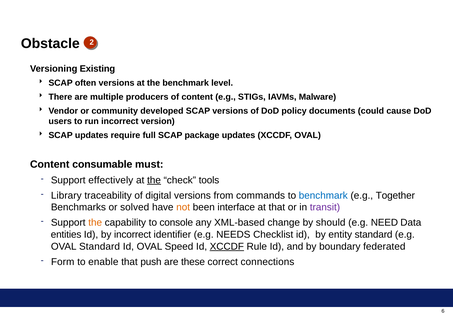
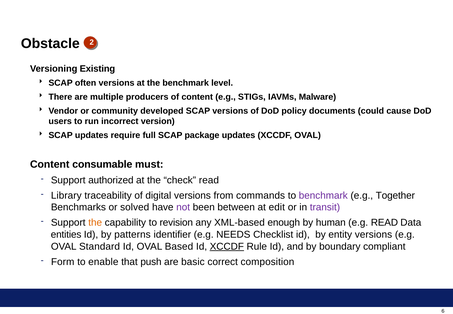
effectively: effectively -> authorized (111, 180)
the underline: present -> none (154, 180)
check tools: tools -> read (209, 180)
benchmark colour: blue -> purple (323, 195)
not colour: orange -> purple (183, 207)
interface: interface -> between (236, 207)
at that: that -> edit (277, 207)
console: console -> revision (176, 222)
change: change -> enough (284, 222)
should: should -> human (331, 222)
e.g NEED: NEED -> READ (384, 222)
by incorrect: incorrect -> patterns (132, 234)
entity standard: standard -> versions (373, 234)
Speed: Speed -> Based (179, 246)
federated: federated -> compliant (384, 246)
these: these -> basic (193, 262)
connections: connections -> composition (267, 262)
